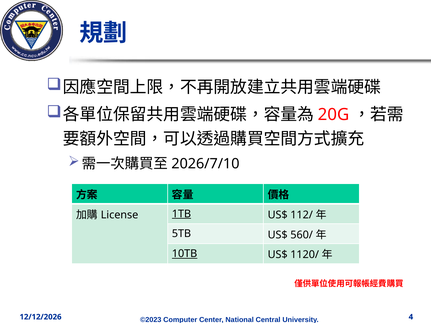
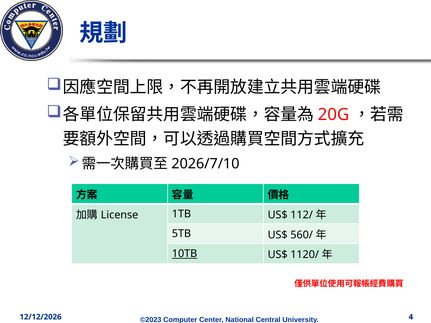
1TB underline: present -> none (181, 214)
